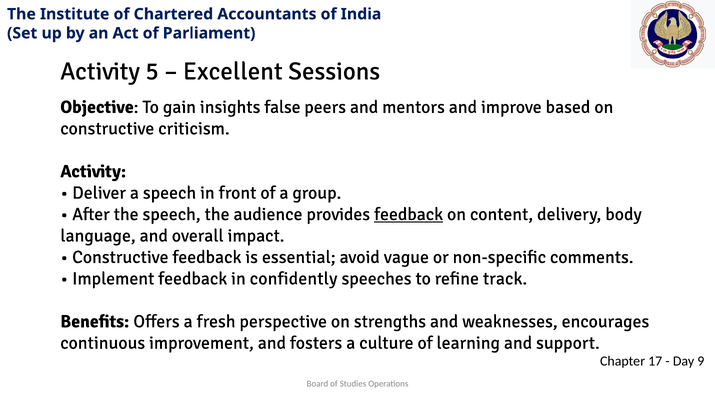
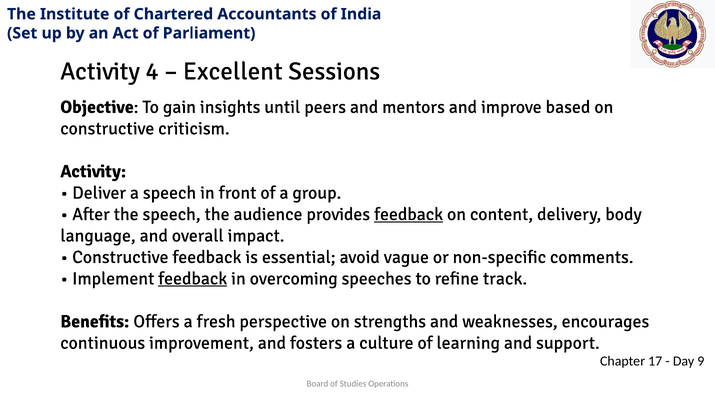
5: 5 -> 4 (152, 71)
false: false -> until (282, 107)
feedback underline: none -> present (193, 279)
confidently: confidently -> overcoming (294, 279)
